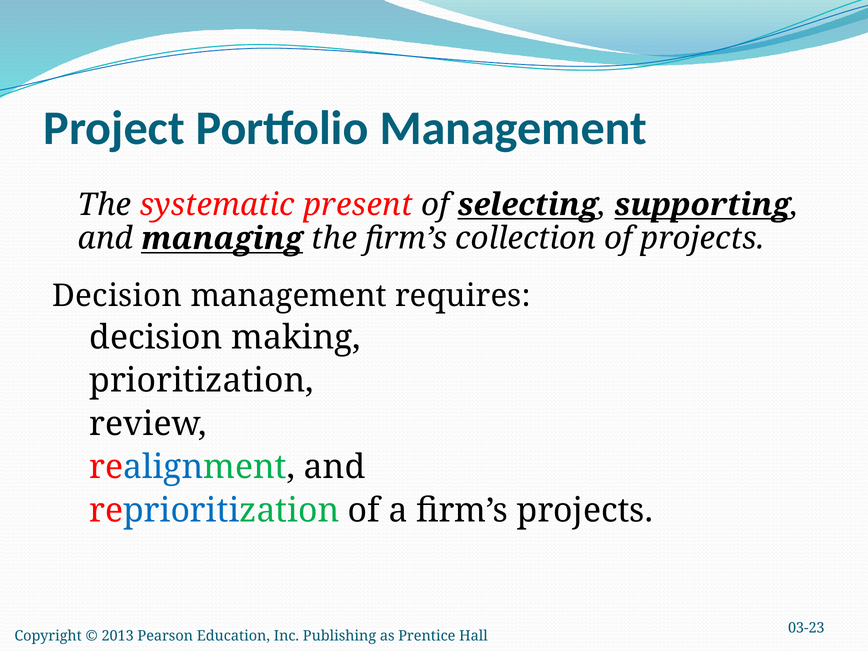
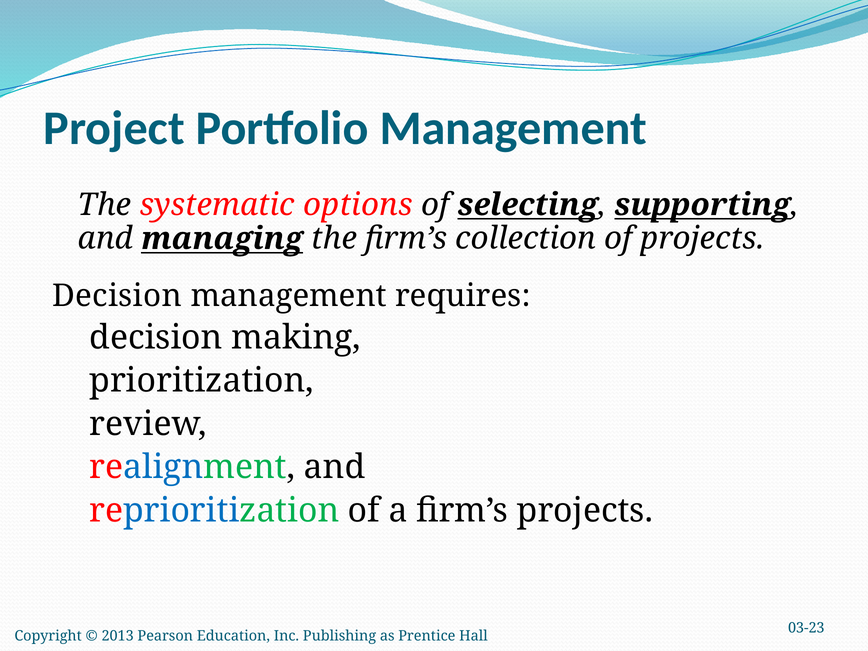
present: present -> options (358, 205)
